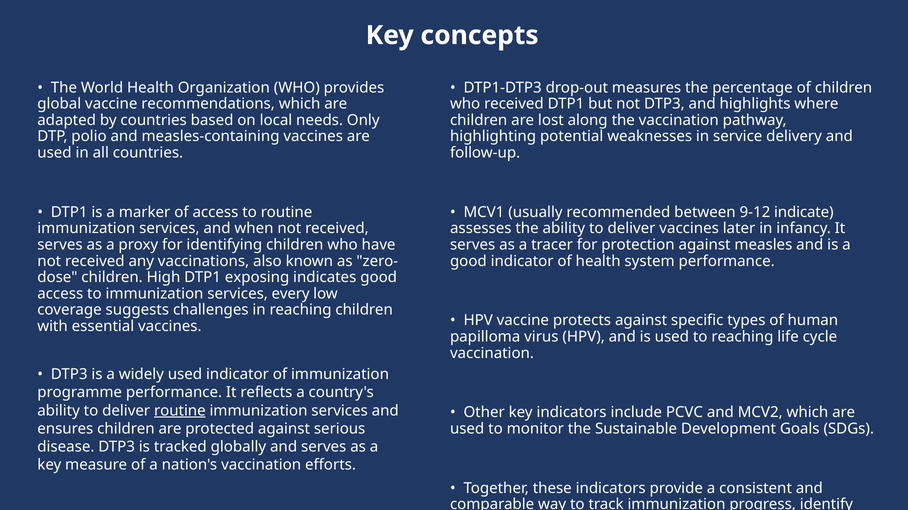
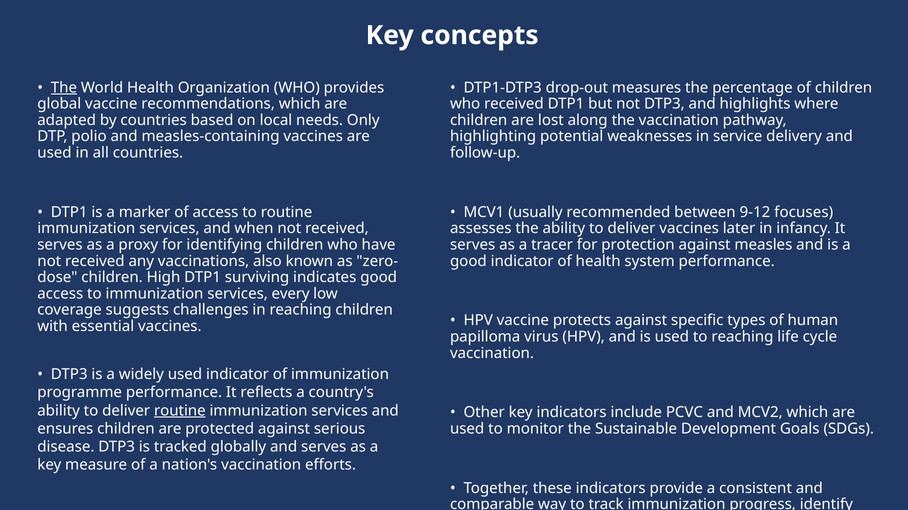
The underline: none -> present (64, 88)
indicate: indicate -> focuses (804, 212)
exposing: exposing -> surviving (257, 278)
